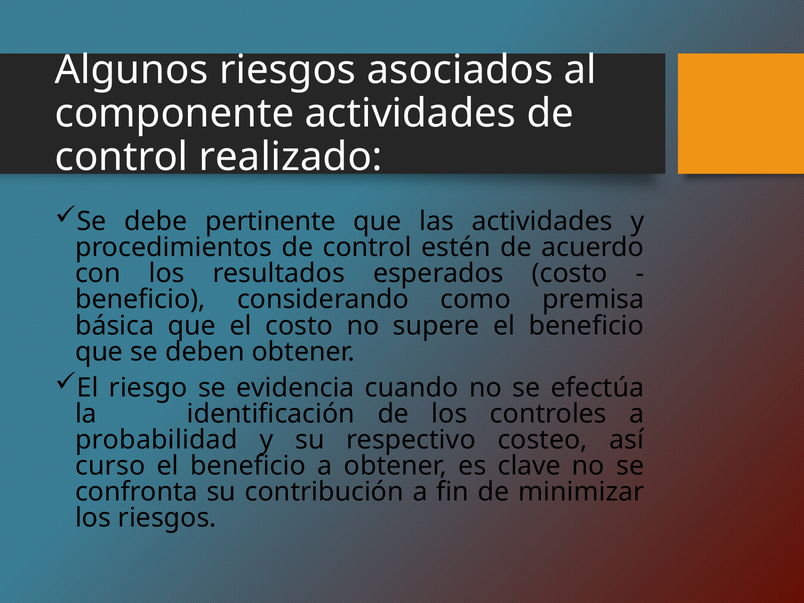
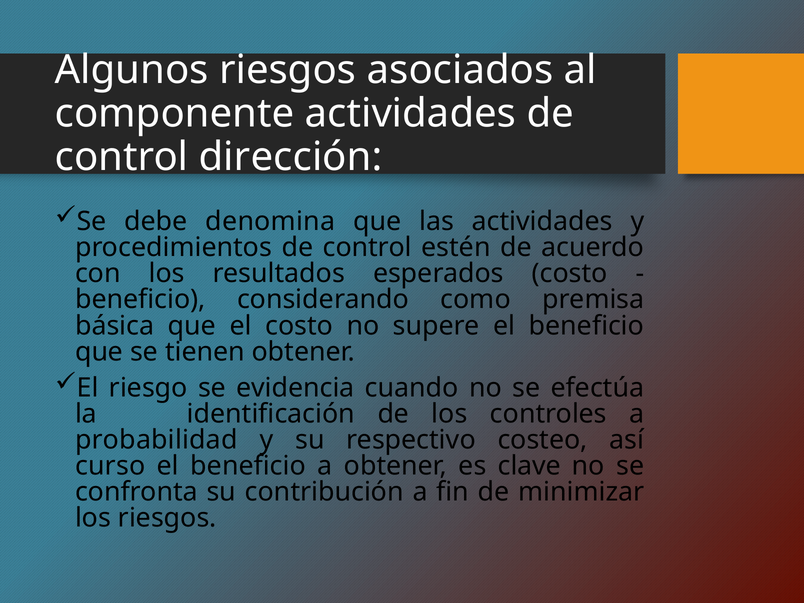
realizado: realizado -> dirección (291, 157)
pertinente: pertinente -> denomina (270, 221)
deben: deben -> tienen (205, 352)
